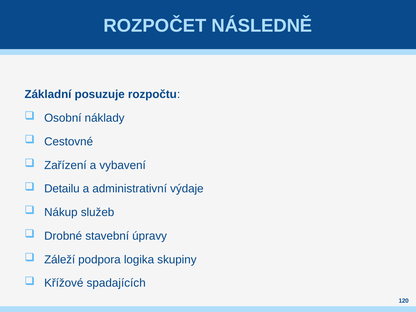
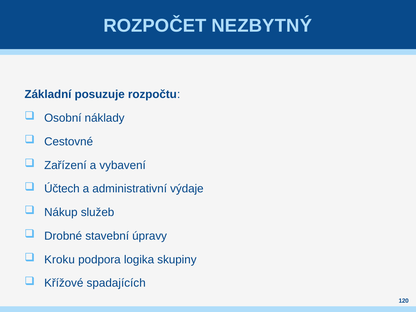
NÁSLEDNĚ: NÁSLEDNĚ -> NEZBYTNÝ (262, 26)
Detailu: Detailu -> Účtech (62, 189)
Záleží: Záleží -> Kroku (60, 260)
